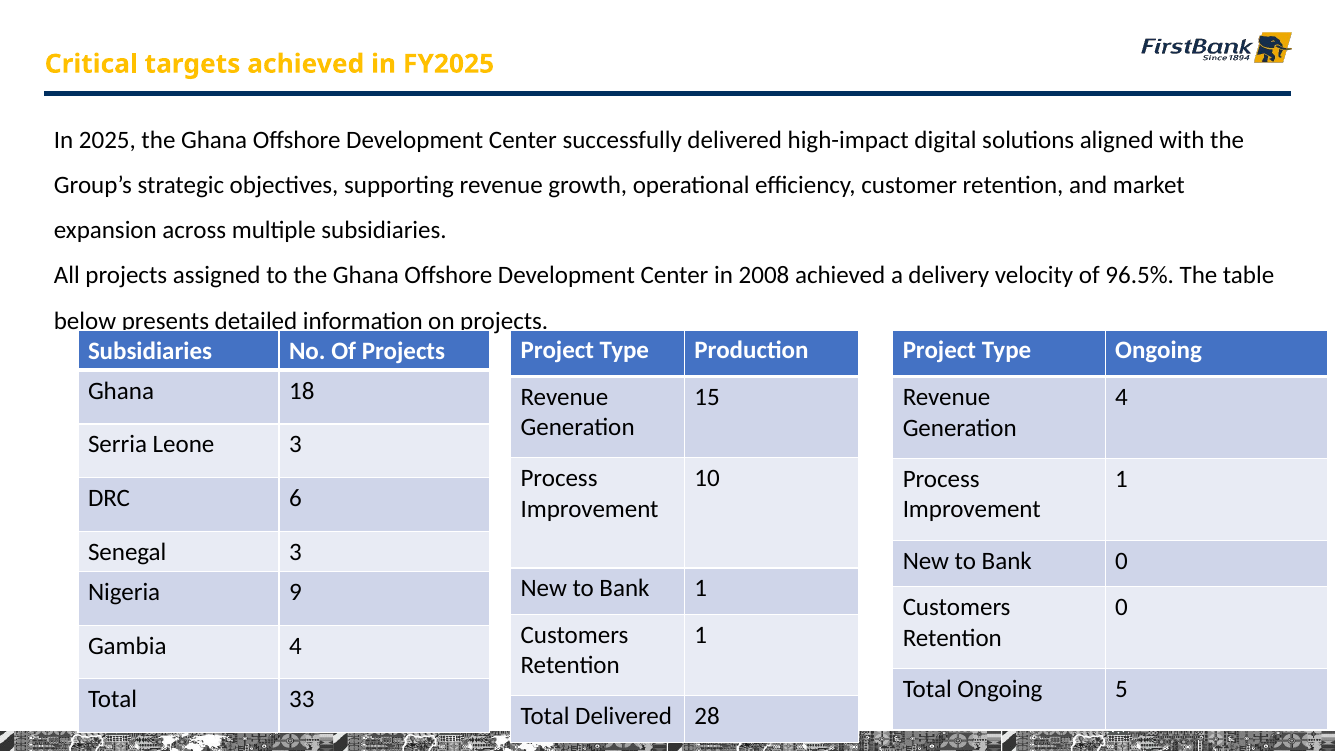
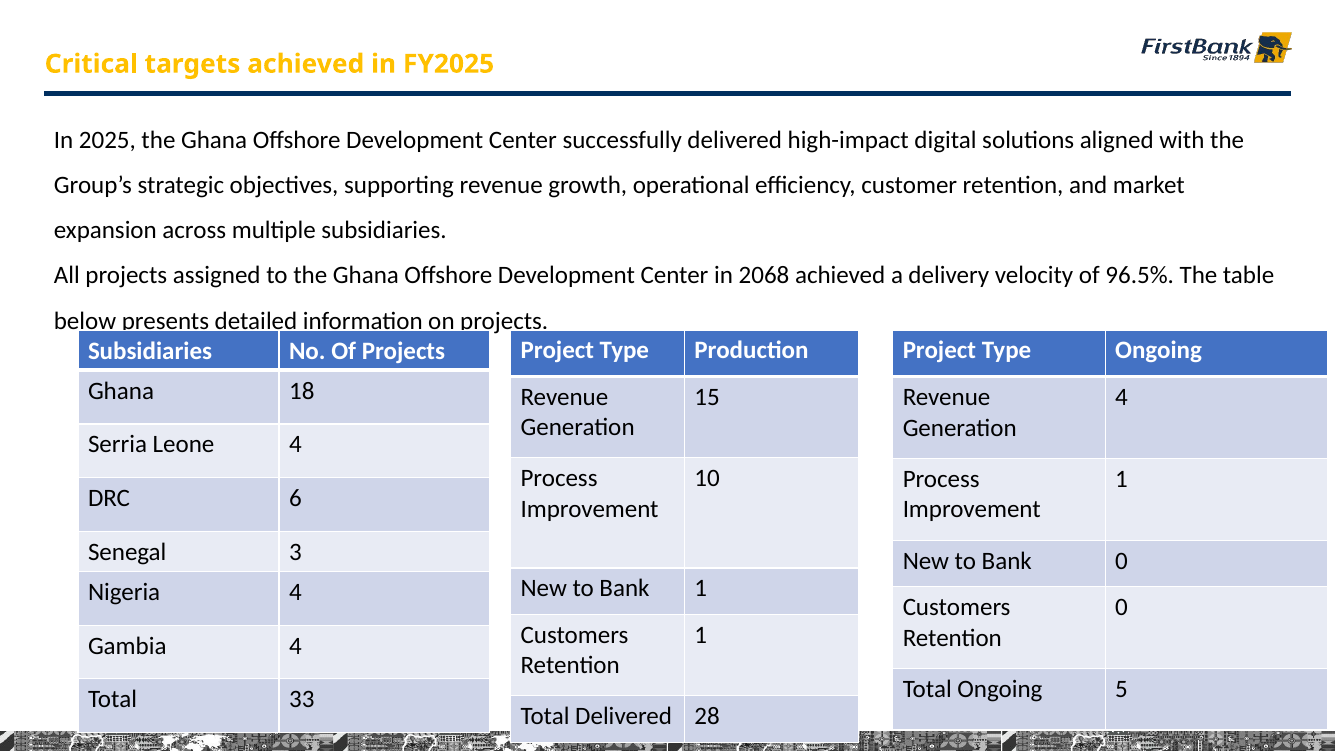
2008: 2008 -> 2068 (764, 276)
Leone 3: 3 -> 4 (295, 445)
Nigeria 9: 9 -> 4 (295, 592)
